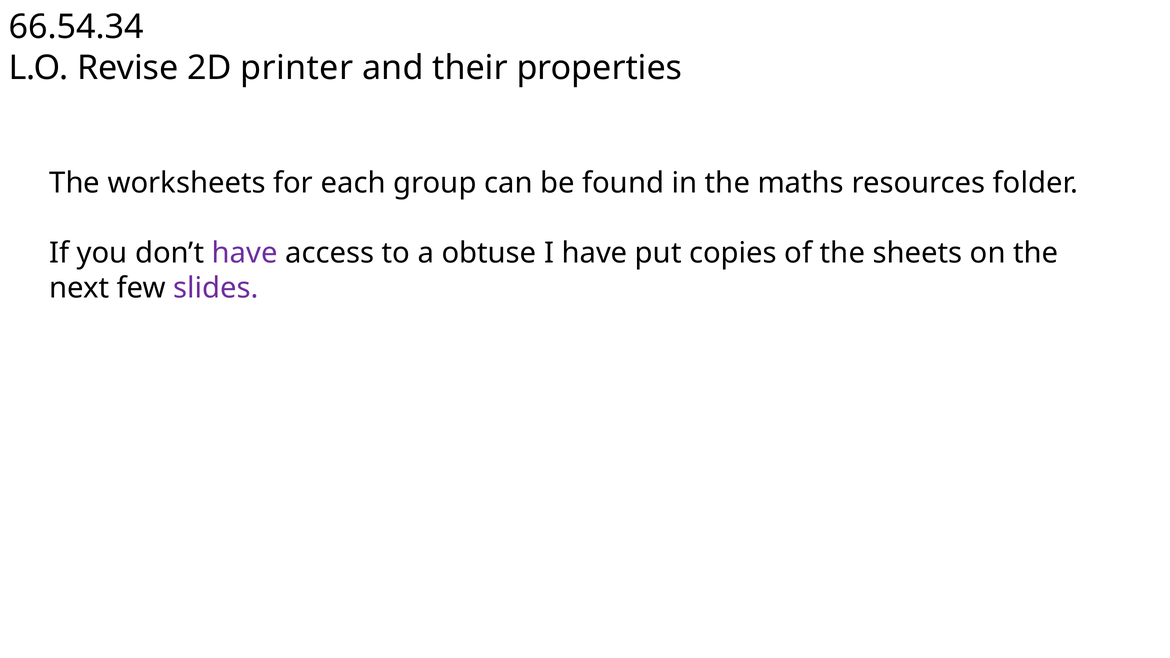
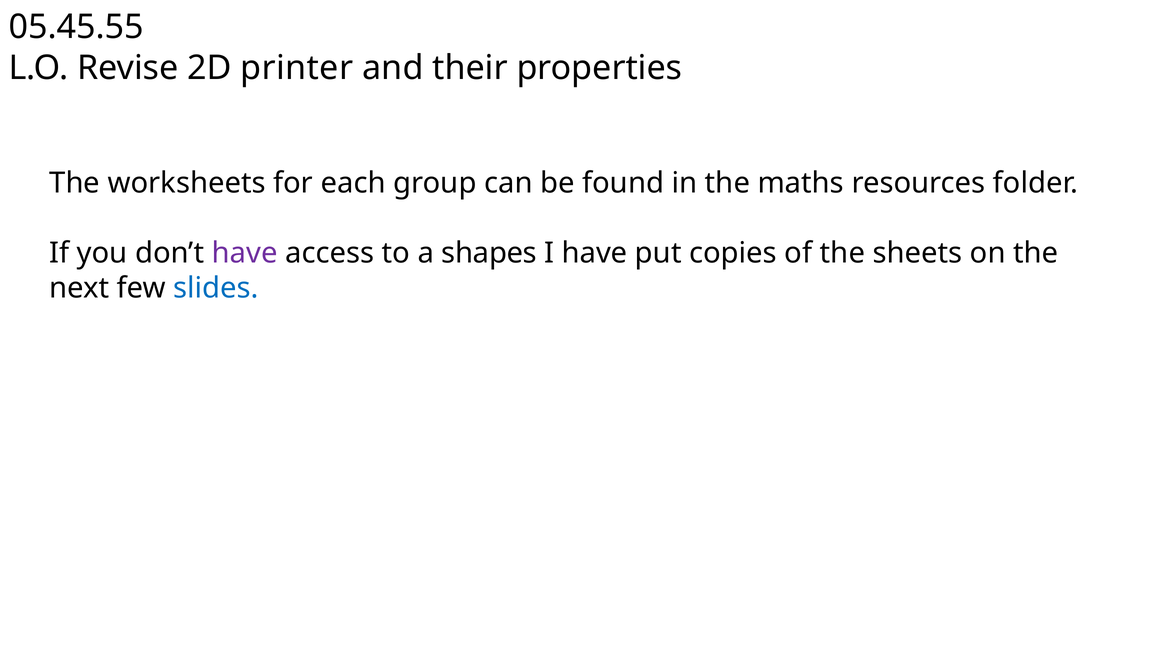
66.54.34: 66.54.34 -> 05.45.55 (76, 27)
obtuse: obtuse -> shapes (489, 253)
slides colour: purple -> blue (216, 288)
